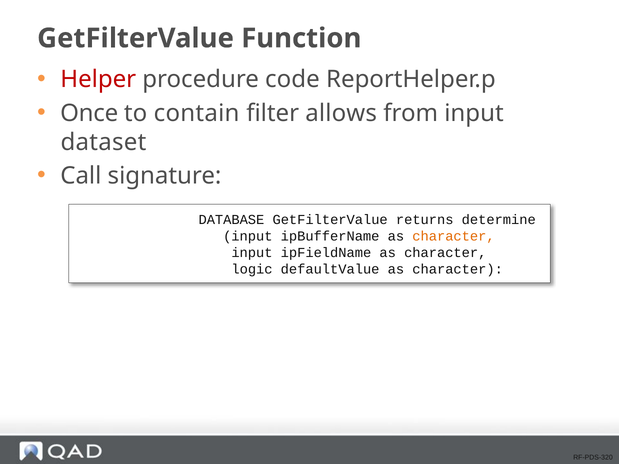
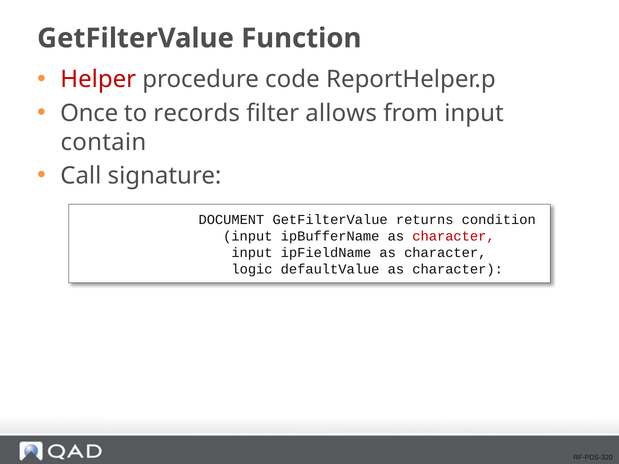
contain: contain -> records (197, 113)
dataset: dataset -> contain (103, 142)
DATABASE: DATABASE -> DOCUMENT (231, 220)
determine: determine -> condition (499, 220)
character colour: orange -> red (453, 236)
